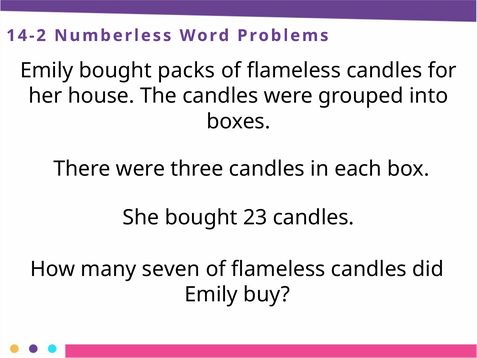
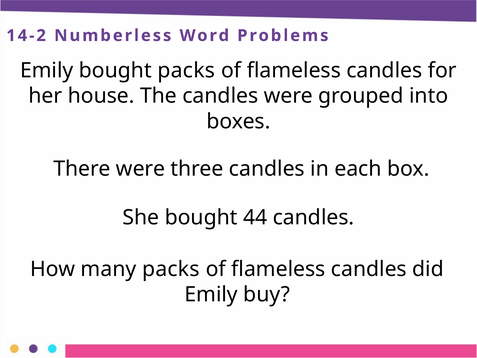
23: 23 -> 44 (255, 218)
many seven: seven -> packs (171, 269)
